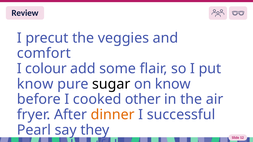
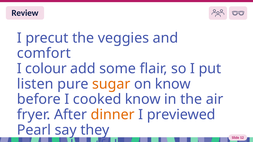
know: know -> listen (35, 84)
sugar colour: black -> orange (111, 84)
cooked other: other -> know (143, 99)
successful: successful -> previewed (181, 115)
